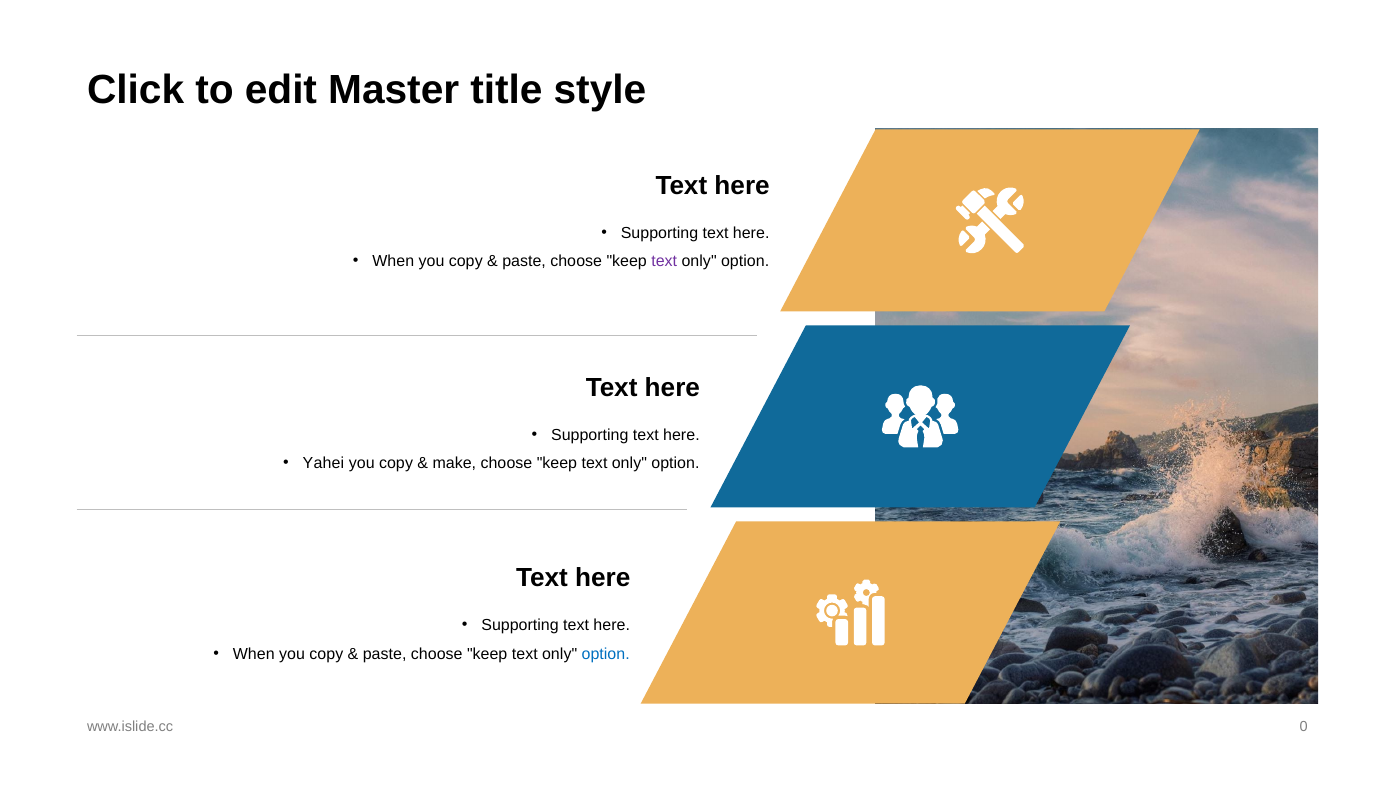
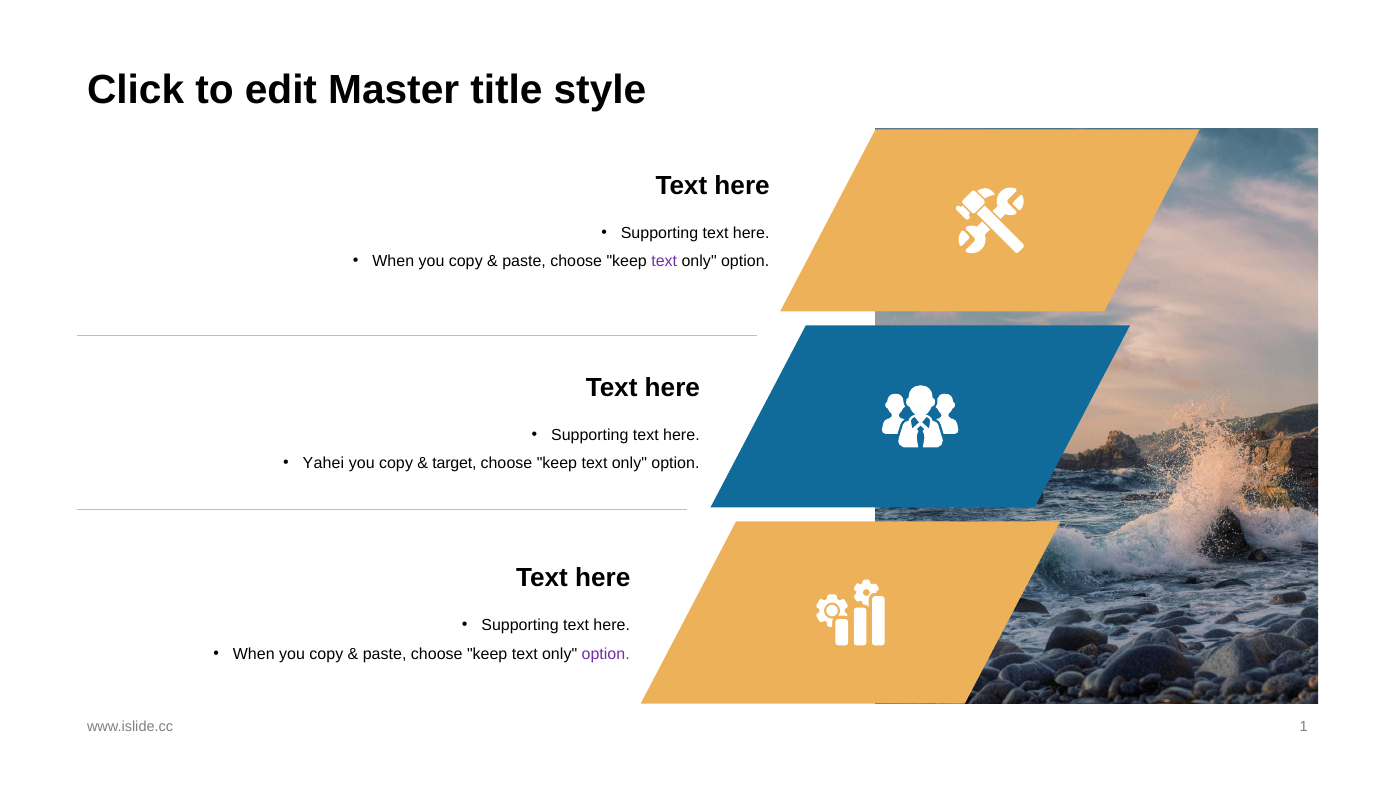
make: make -> target (454, 463)
option colour: blue -> purple (606, 654)
0: 0 -> 1 (1304, 727)
